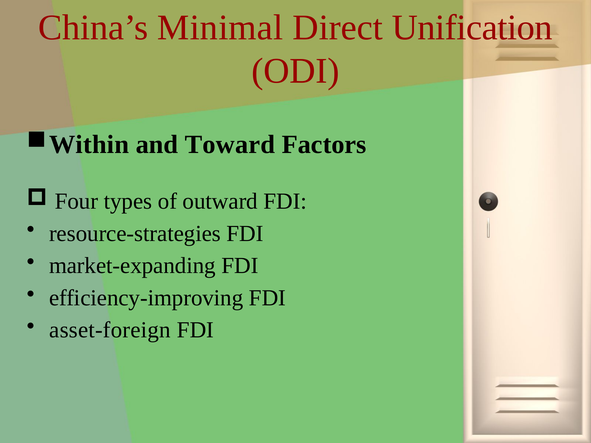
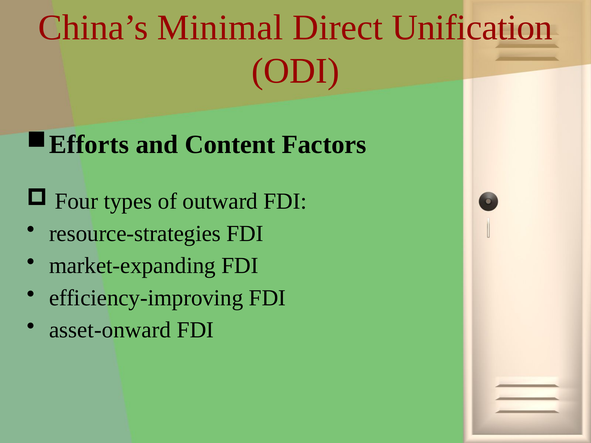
Within: Within -> Efforts (89, 144)
Toward: Toward -> Content (230, 144)
asset-foreign: asset-foreign -> asset-onward (110, 330)
